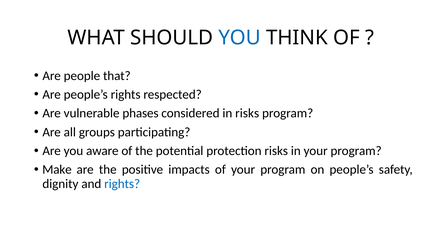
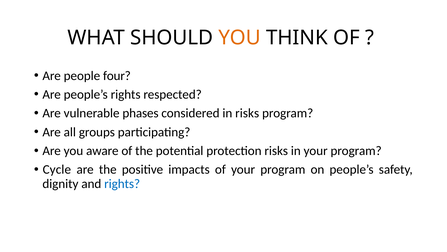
YOU colour: blue -> orange (240, 38)
that: that -> four (117, 76)
Make: Make -> Cycle (57, 169)
